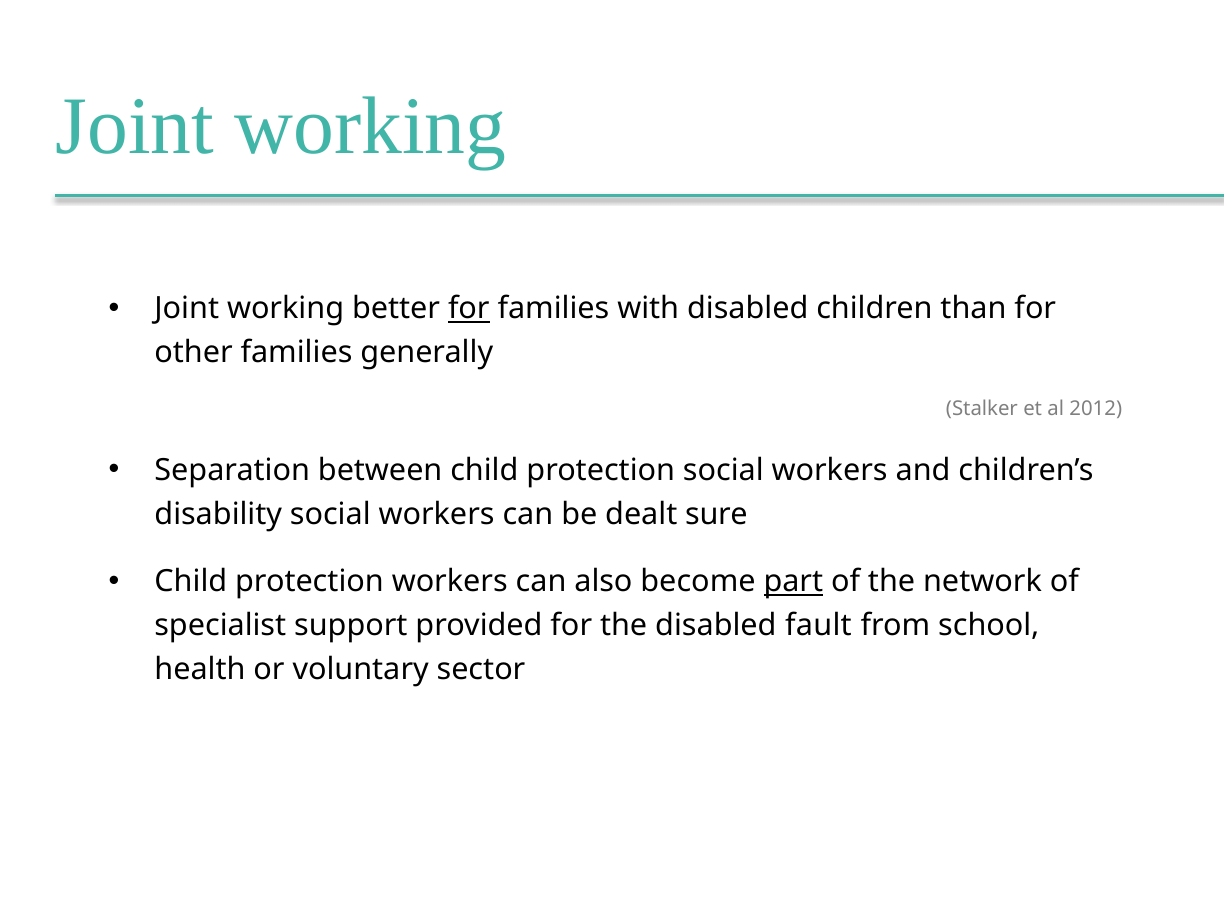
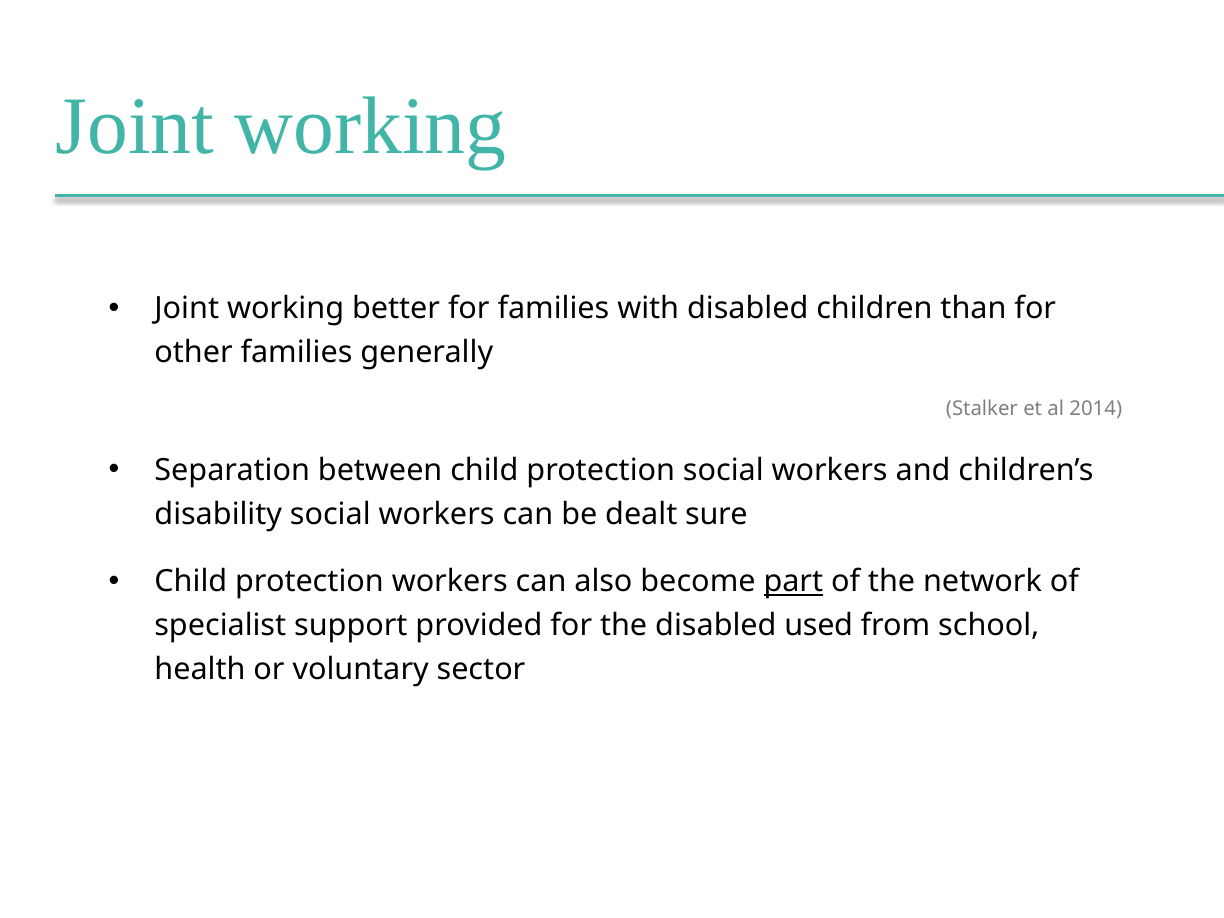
for underline: present -> none (469, 309)
2012: 2012 -> 2014 (1096, 409)
fault: fault -> used (819, 626)
